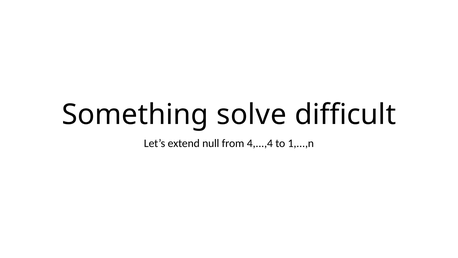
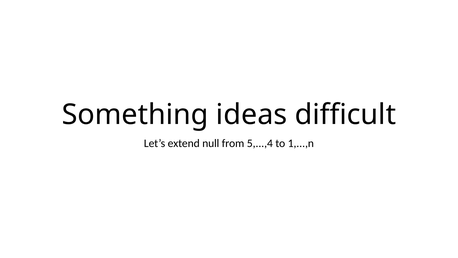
solve: solve -> ideas (252, 114)
4,...,4: 4,...,4 -> 5,...,4 (260, 143)
